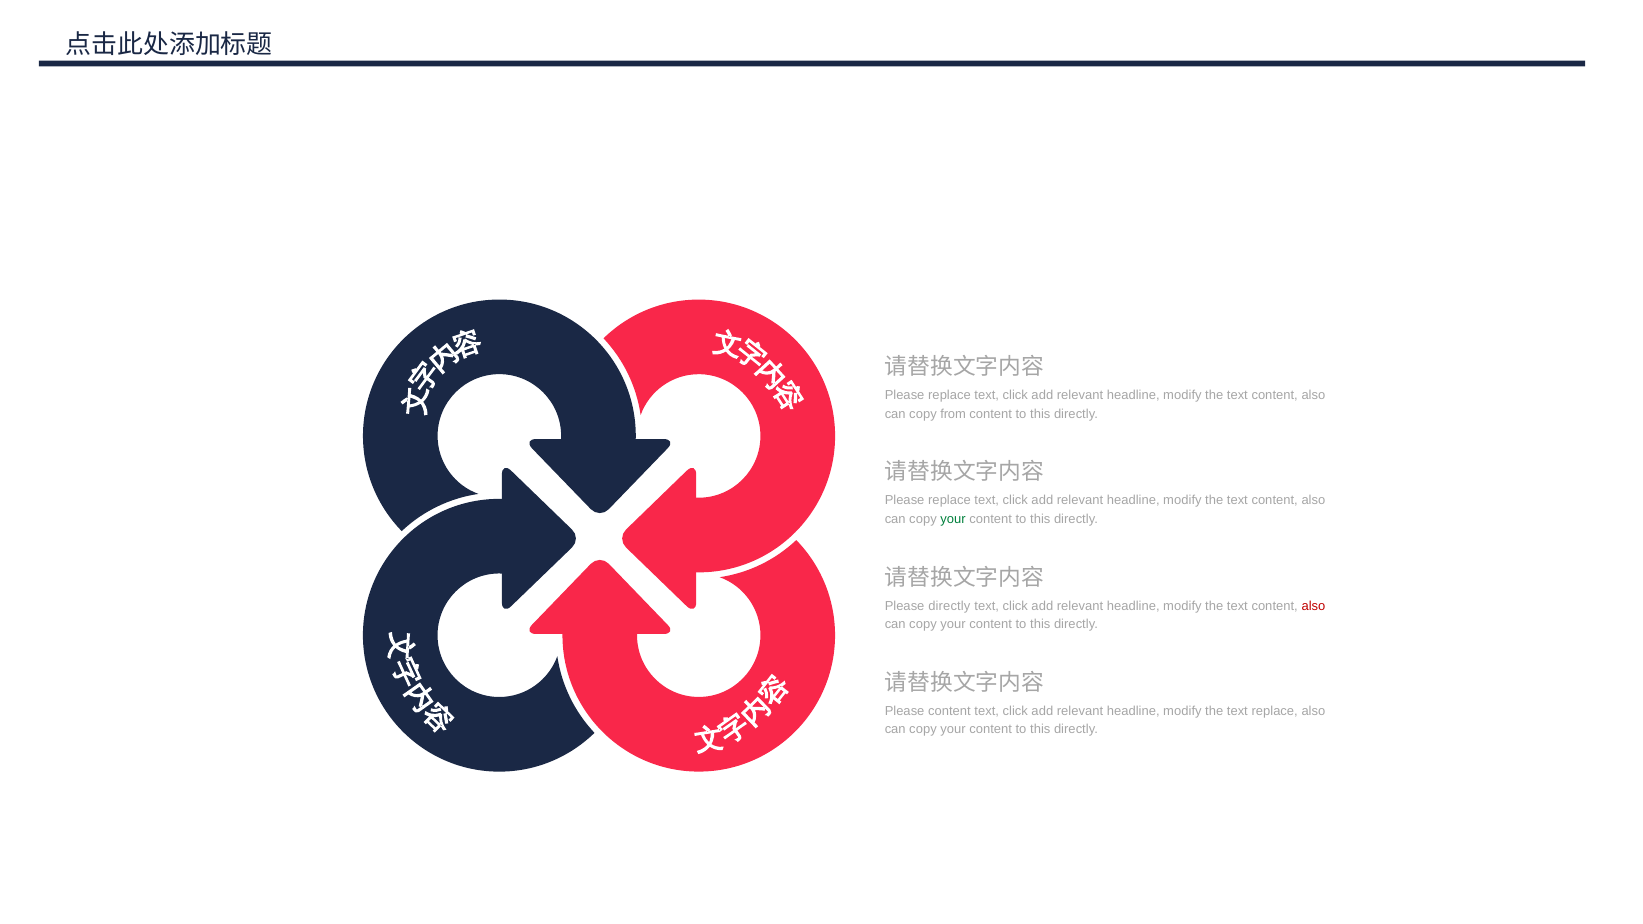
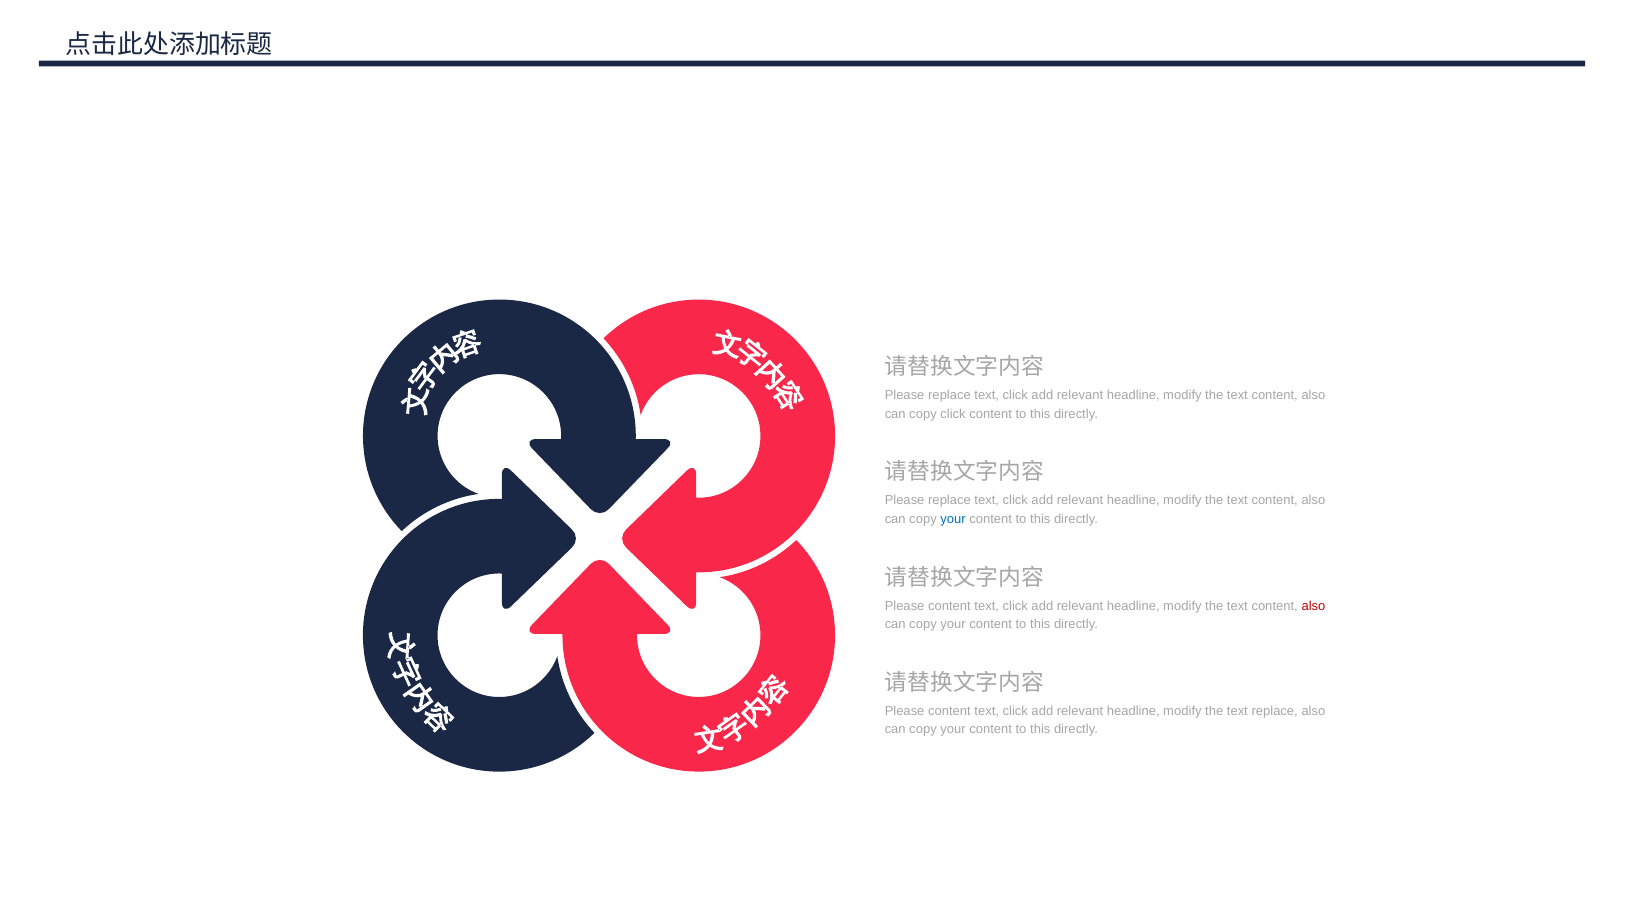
copy from: from -> click (953, 414)
your colour: green -> blue (953, 519)
directly: directly -> content (949, 606)
